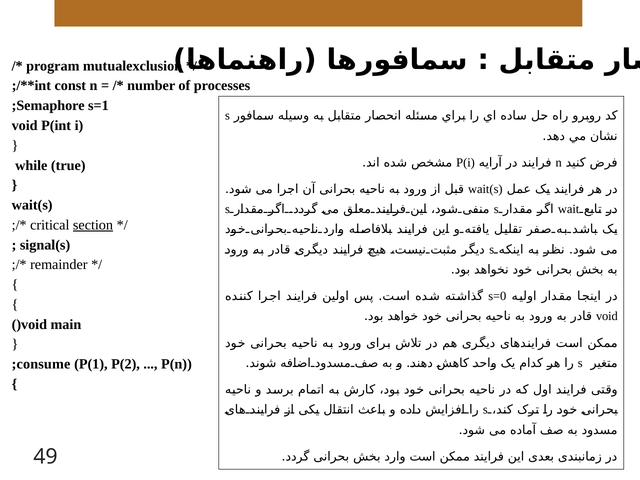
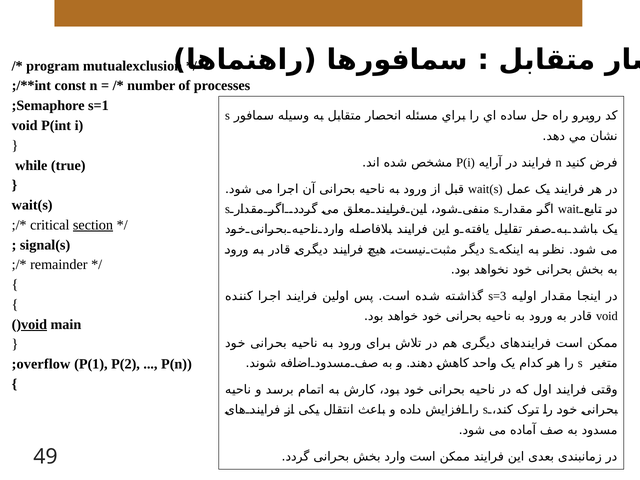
s=0: s=0 -> s=3 (497, 296)
void underline: none -> present (34, 324)
consume: consume -> overflow (43, 364)
